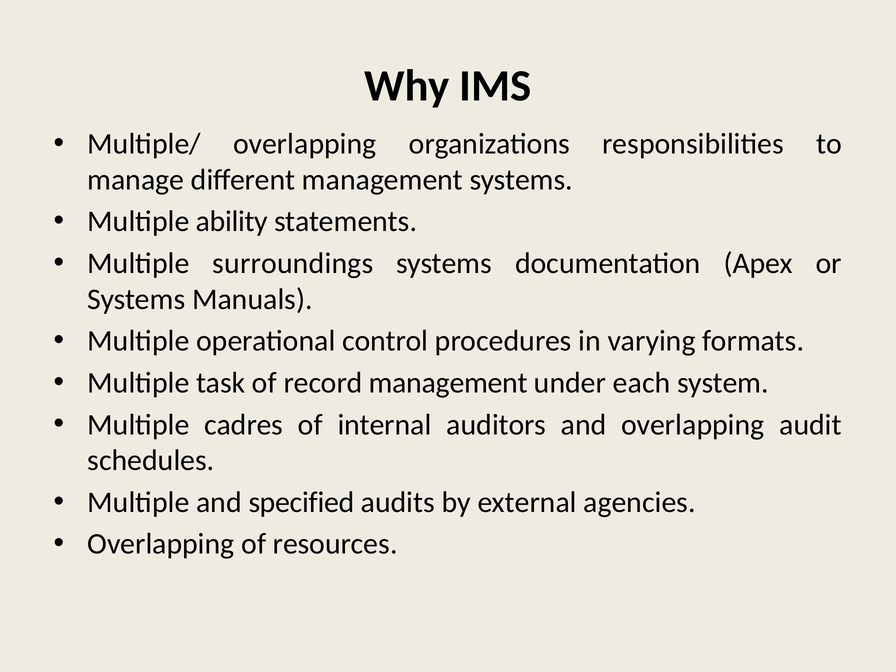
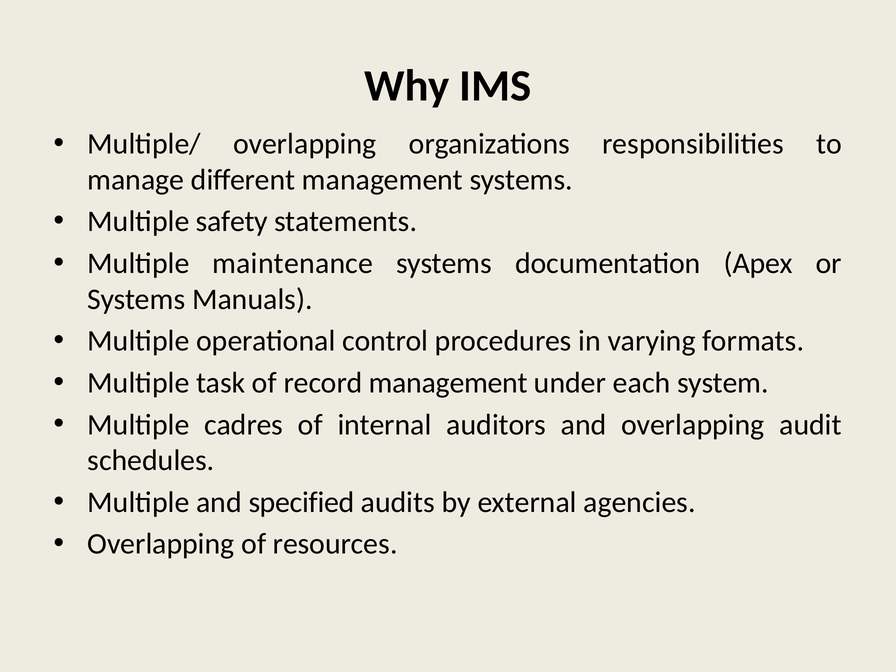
ability: ability -> safety (232, 222)
surroundings: surroundings -> maintenance (293, 263)
